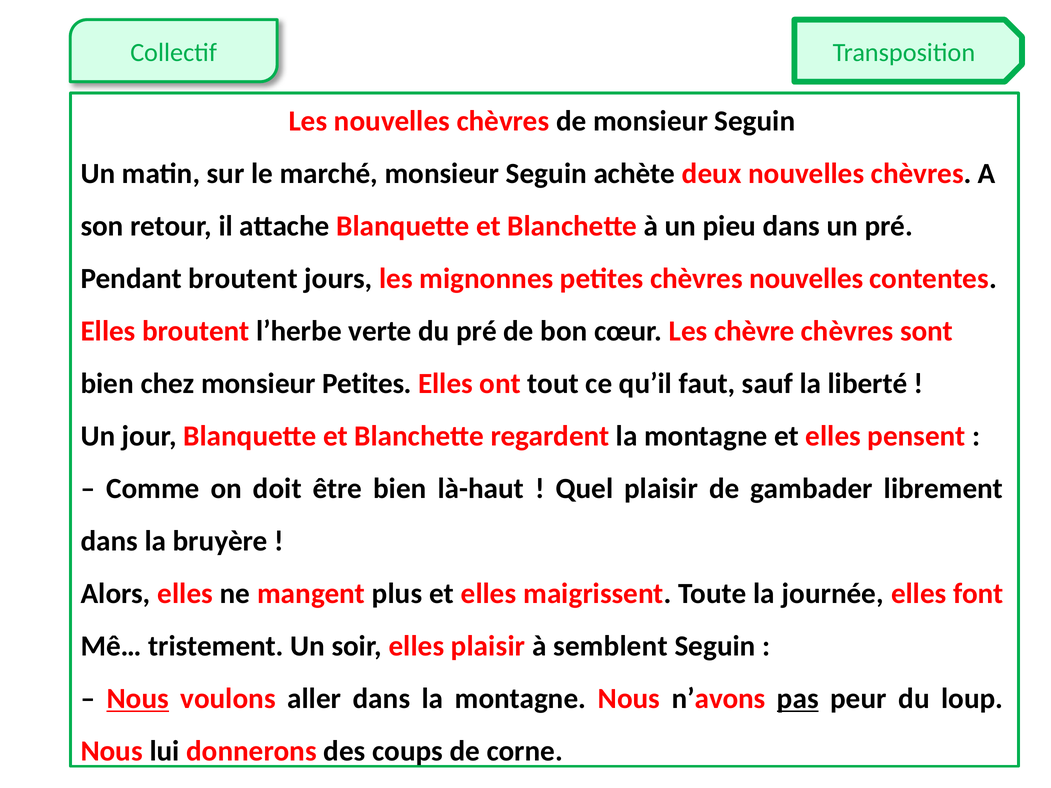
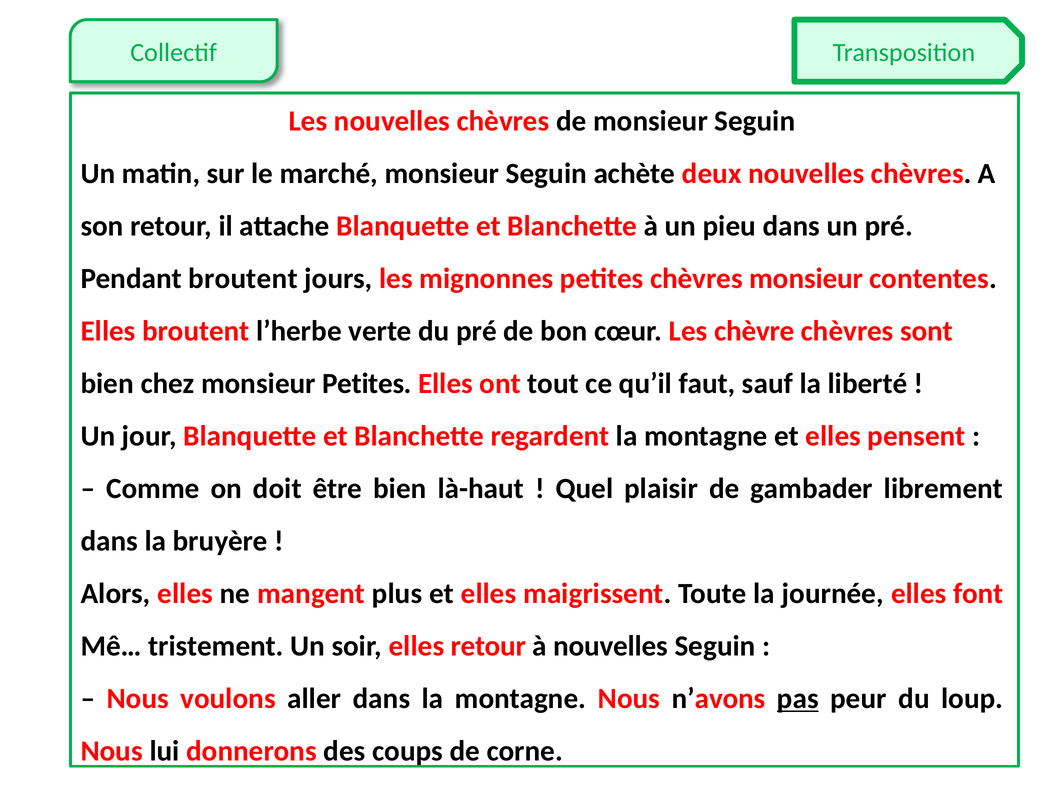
chèvres nouvelles: nouvelles -> monsieur (806, 279)
elles plaisir: plaisir -> retour (488, 646)
à semblent: semblent -> nouvelles (611, 646)
Nous underline: present -> none (138, 699)
